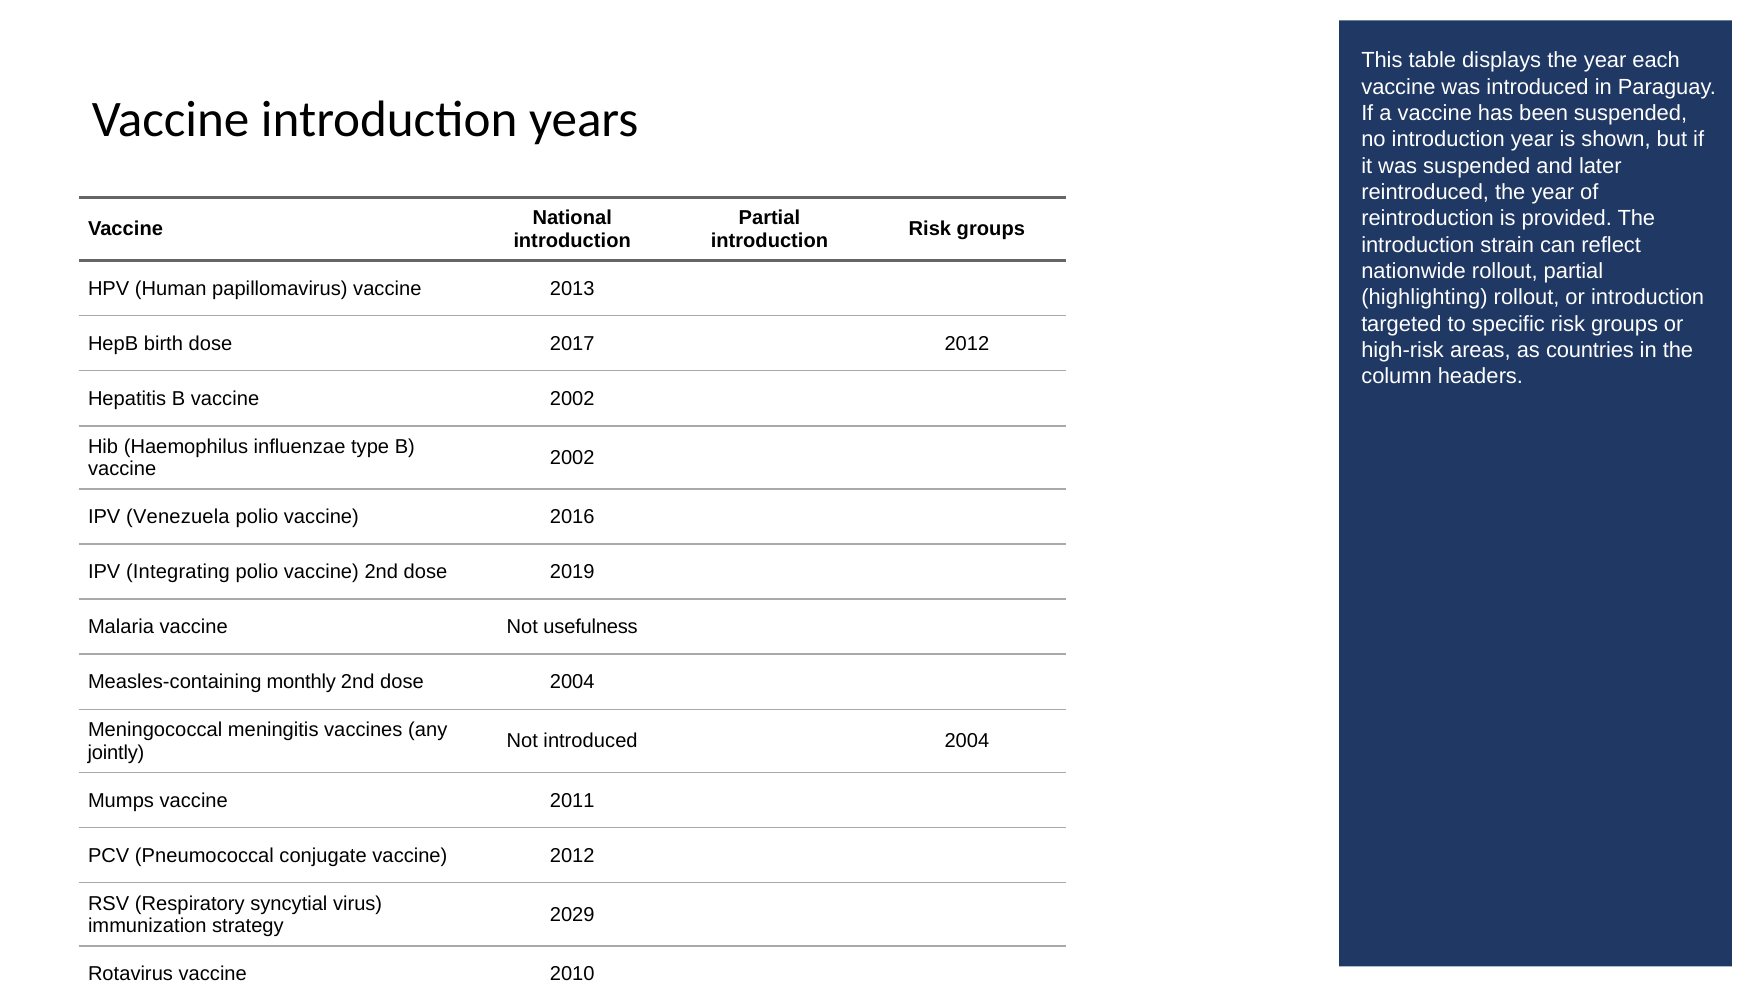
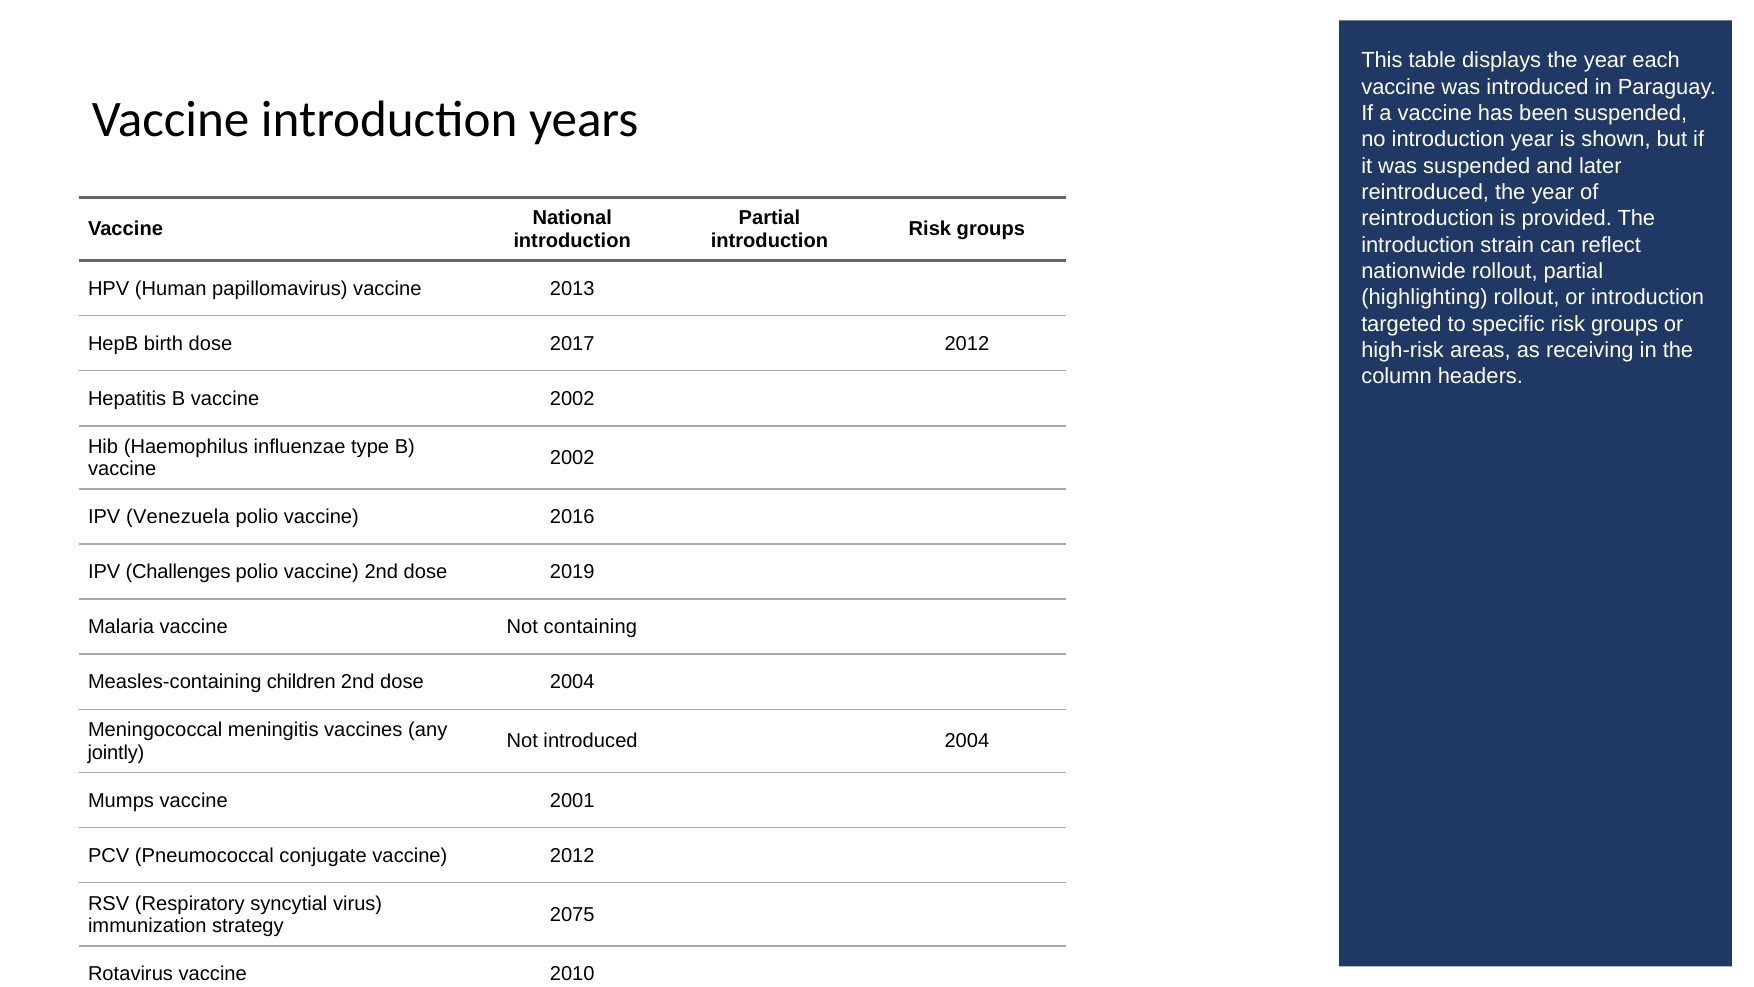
countries: countries -> receiving (1590, 350)
Integrating: Integrating -> Challenges (178, 572)
usefulness: usefulness -> containing (590, 627)
monthly: monthly -> children (301, 682)
2011: 2011 -> 2001 (572, 800)
2029: 2029 -> 2075 (572, 914)
